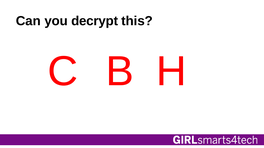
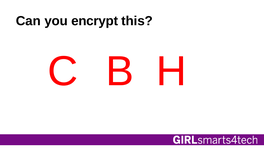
decrypt: decrypt -> encrypt (95, 21)
